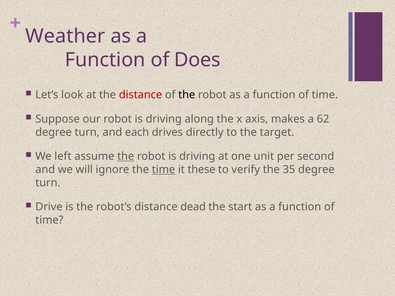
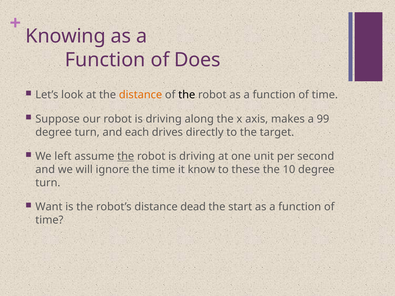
Weather: Weather -> Knowing (66, 36)
distance colour: red -> orange (141, 95)
62: 62 -> 99 (323, 119)
time underline: present -> none (164, 170)
these: these -> know (201, 170)
verify: verify -> these (246, 170)
35: 35 -> 10 (289, 170)
Drive: Drive -> Want (49, 207)
